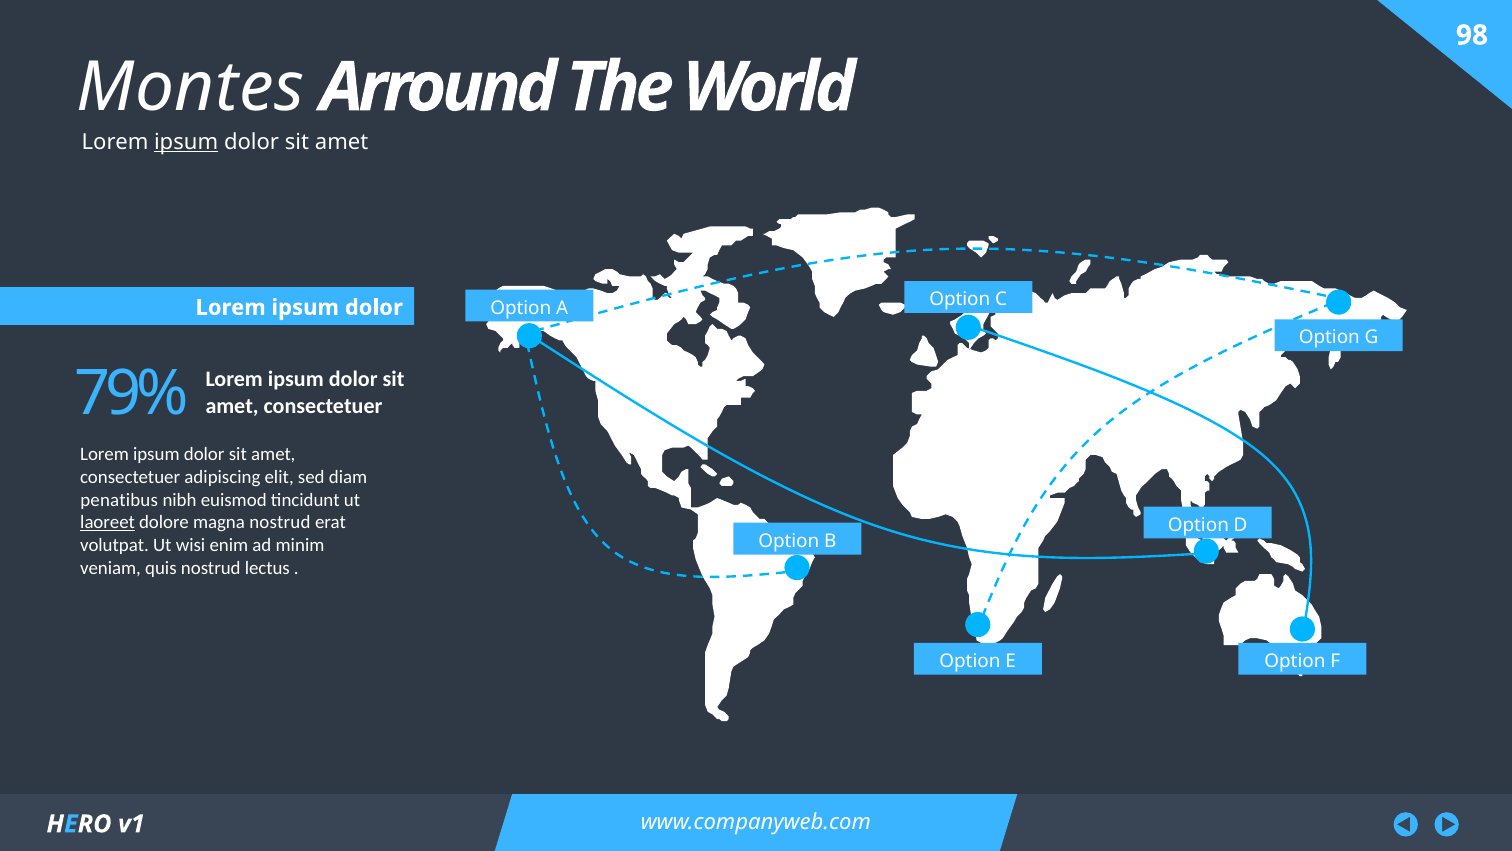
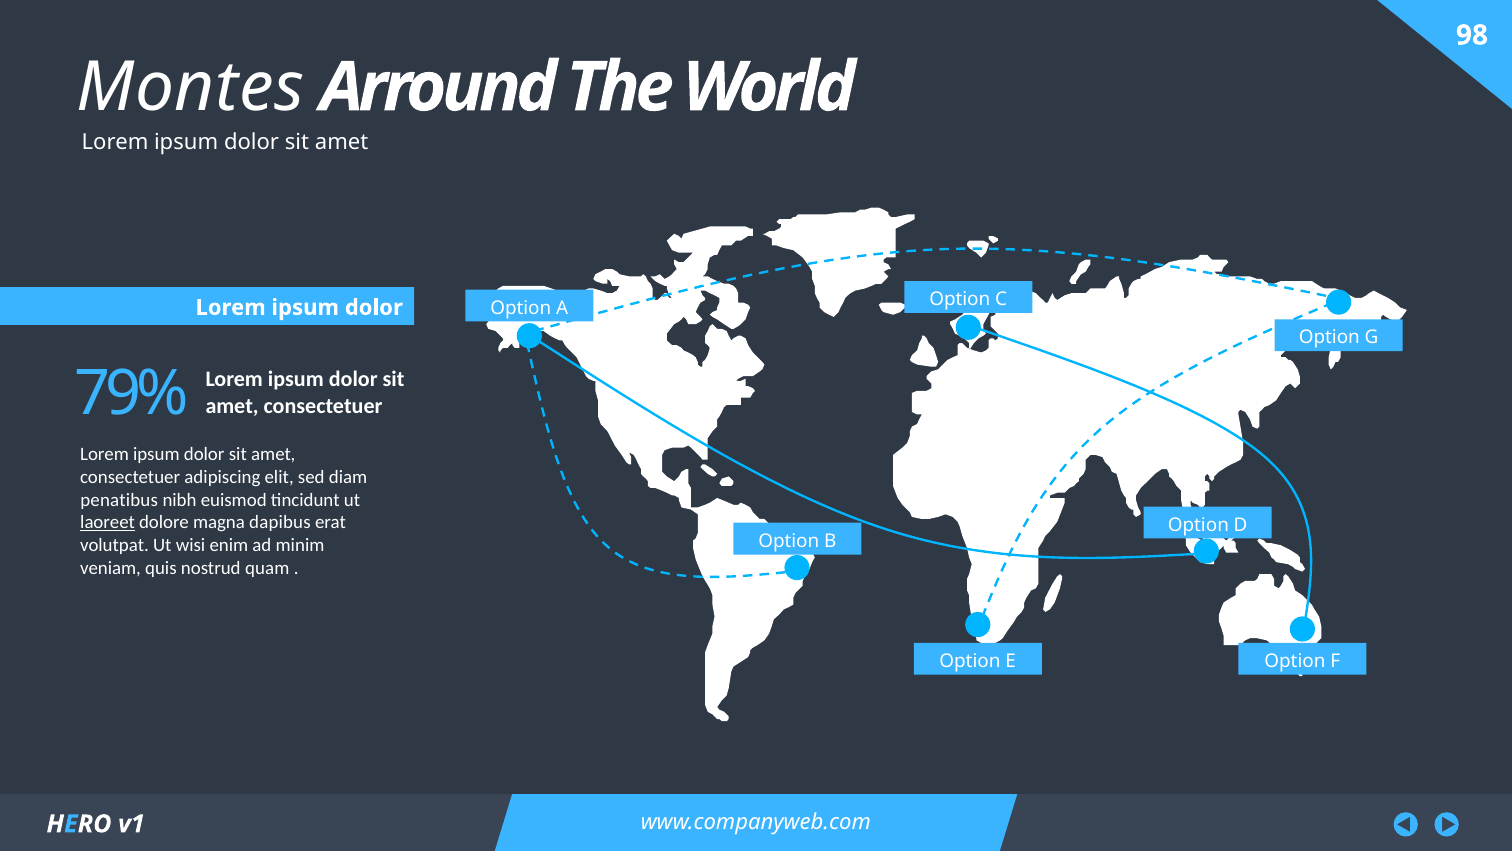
ipsum underline: present -> none (186, 142)
magna nostrud: nostrud -> dapibus (280, 522)
lectus: lectus -> quam (267, 568)
